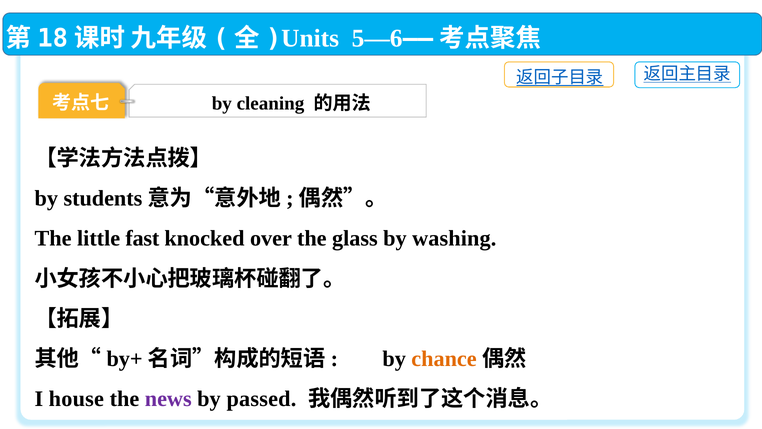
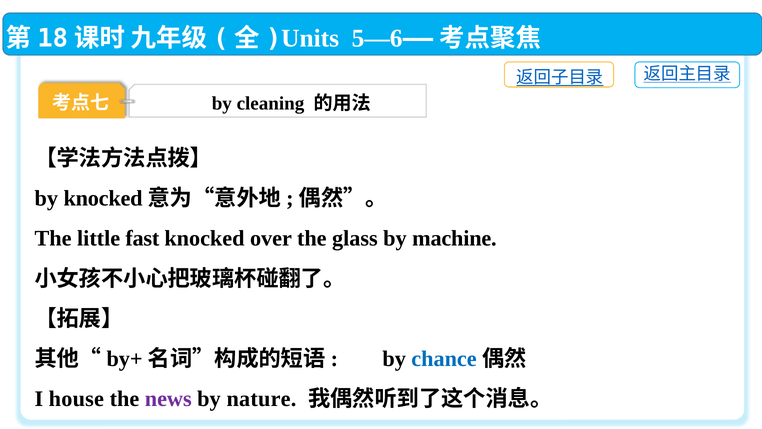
by students: students -> knocked (103, 198)
washing: washing -> machine (454, 238)
chance colour: orange -> blue (444, 359)
passed: passed -> nature (261, 399)
